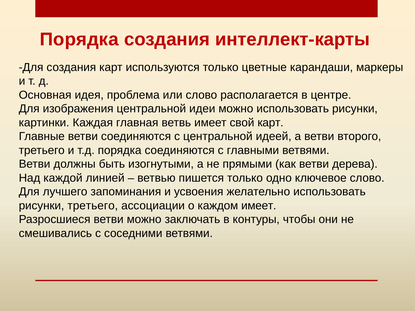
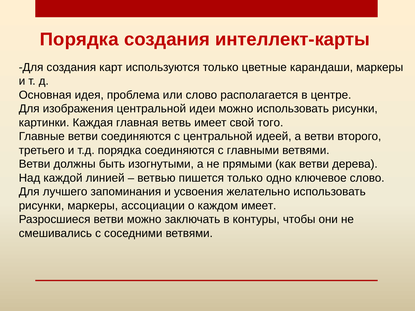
свой карт: карт -> того (270, 123)
рисунки третьего: третьего -> маркеры (93, 206)
